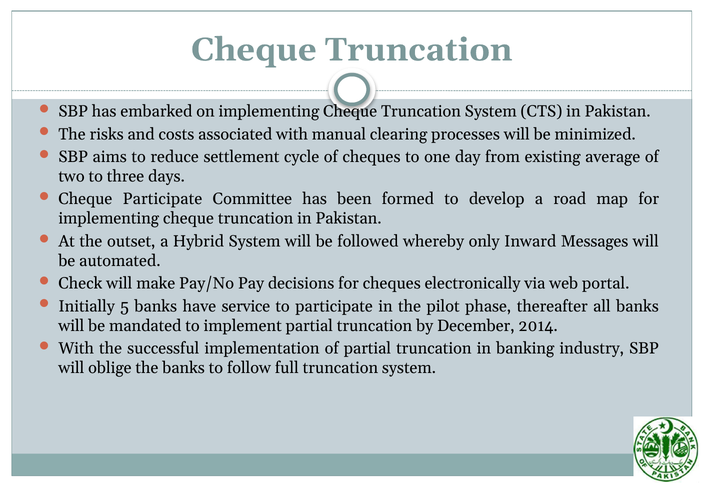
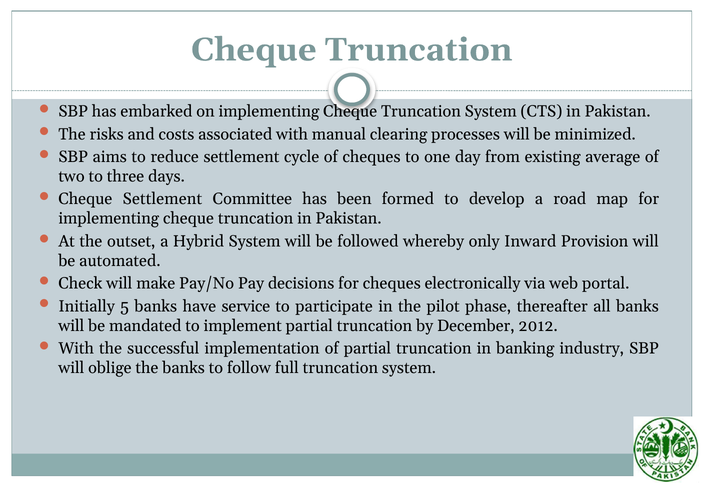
Cheque Participate: Participate -> Settlement (162, 199)
Messages: Messages -> Provision (595, 242)
2014: 2014 -> 2012 (538, 326)
